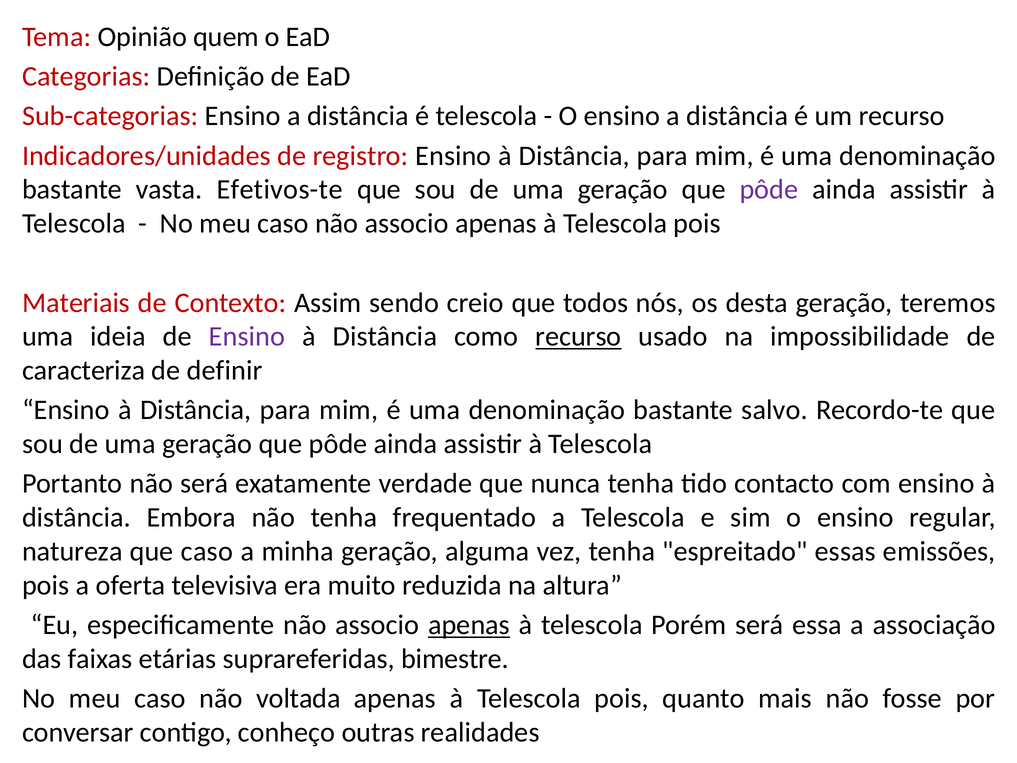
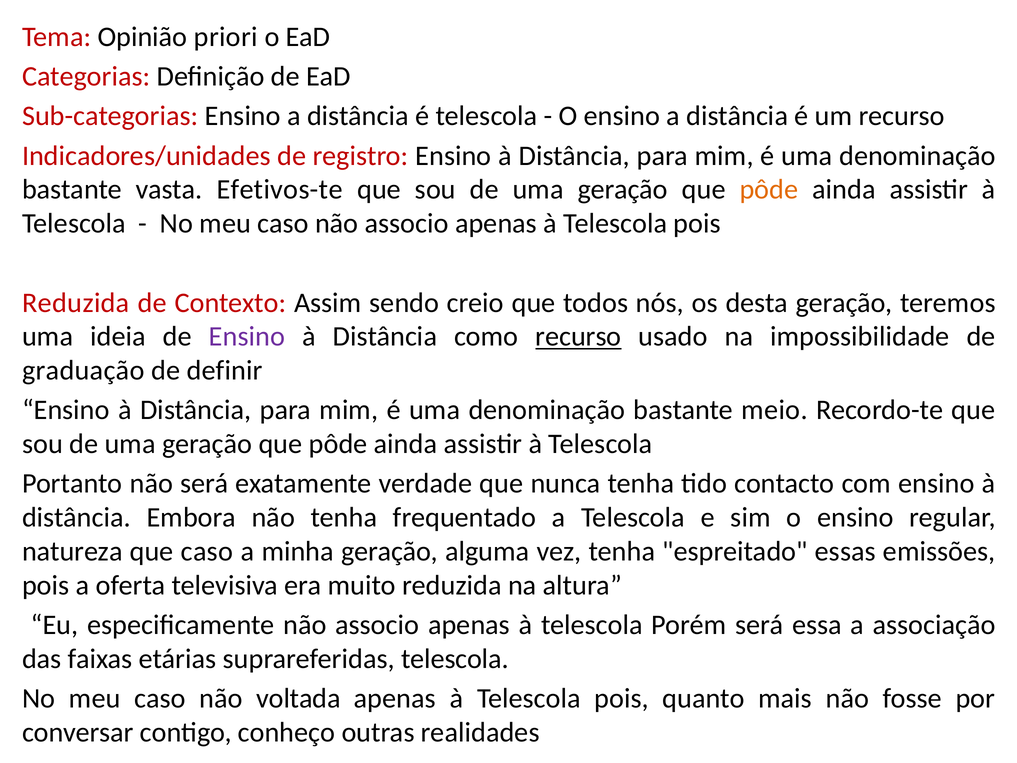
quem: quem -> priori (226, 37)
pôde colour: purple -> orange (769, 190)
Materiais: Materiais -> Reduzida (76, 303)
caracteriza: caracteriza -> graduação (83, 370)
salvo: salvo -> meio (775, 410)
apenas underline: present -> none (469, 625)
suprareferidas bimestre: bimestre -> telescola (455, 659)
